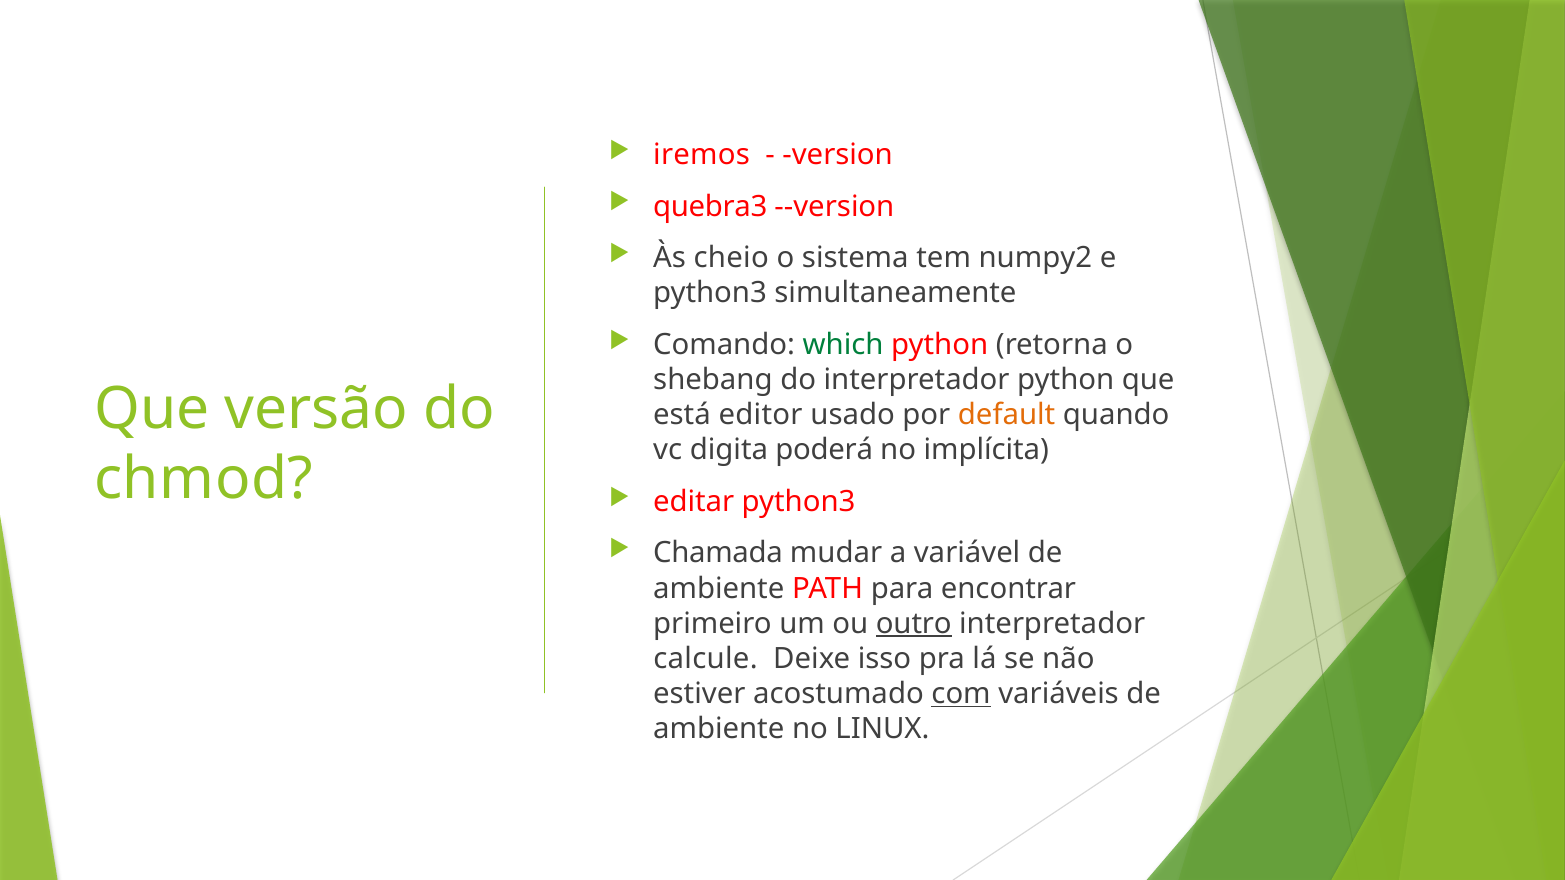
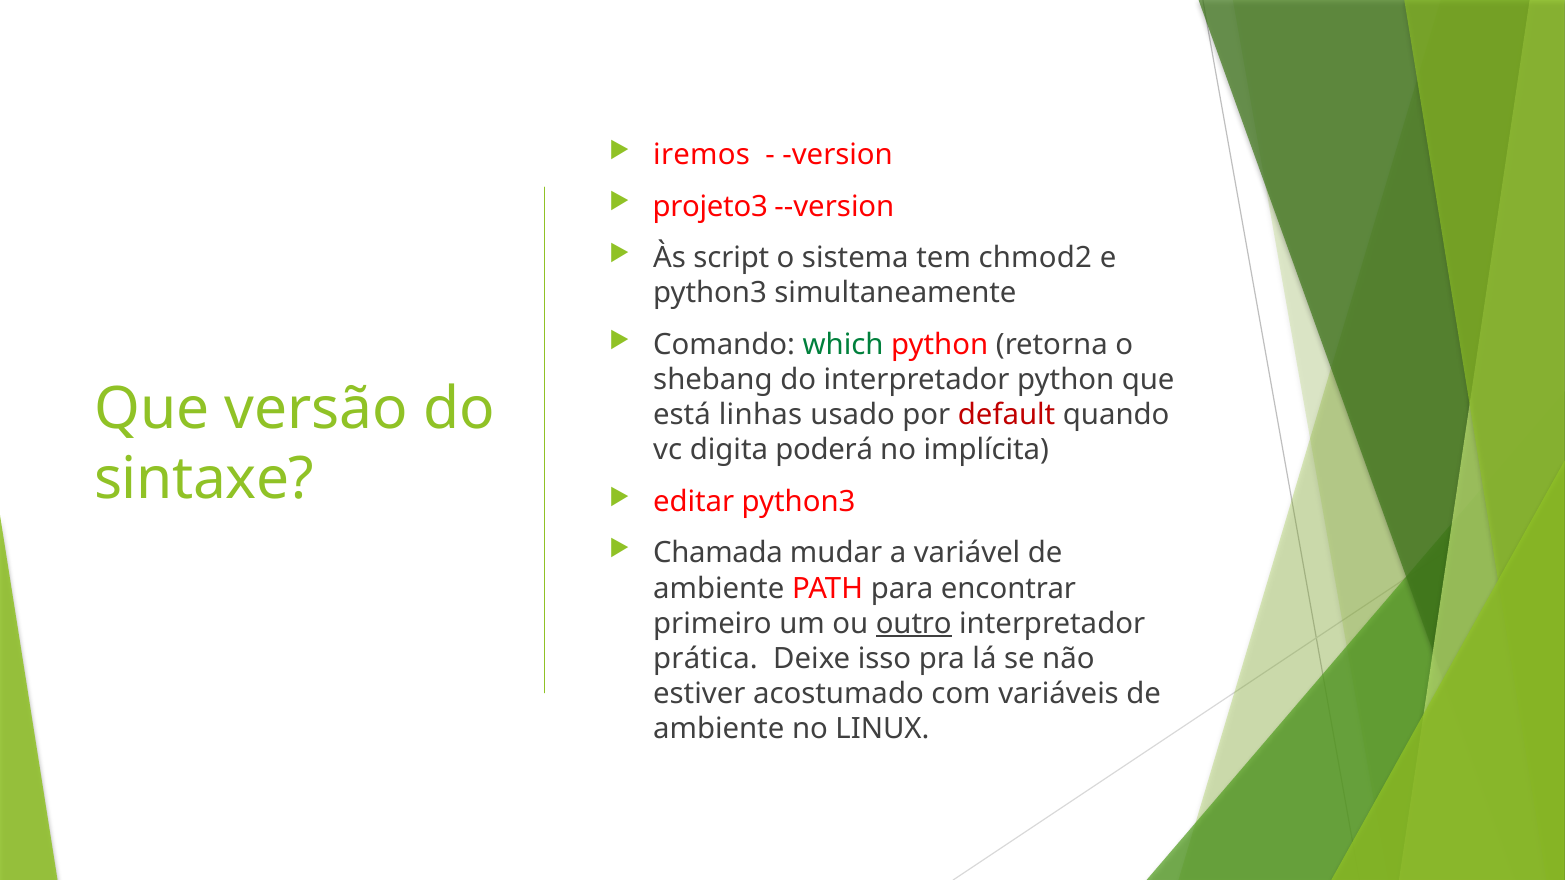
quebra3: quebra3 -> projeto3 (710, 206)
cheio: cheio -> script (731, 258)
numpy2: numpy2 -> chmod2 (1035, 258)
editor: editor -> linhas (761, 415)
default colour: orange -> red (1007, 415)
chmod: chmod -> sintaxe (204, 479)
calcule: calcule -> prática (706, 659)
com underline: present -> none (961, 694)
